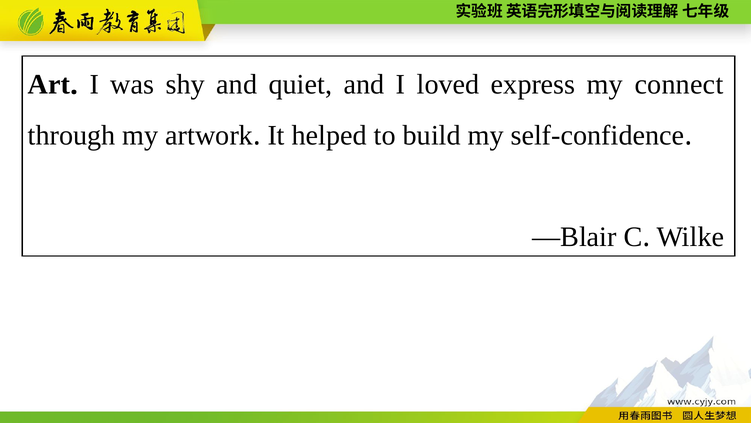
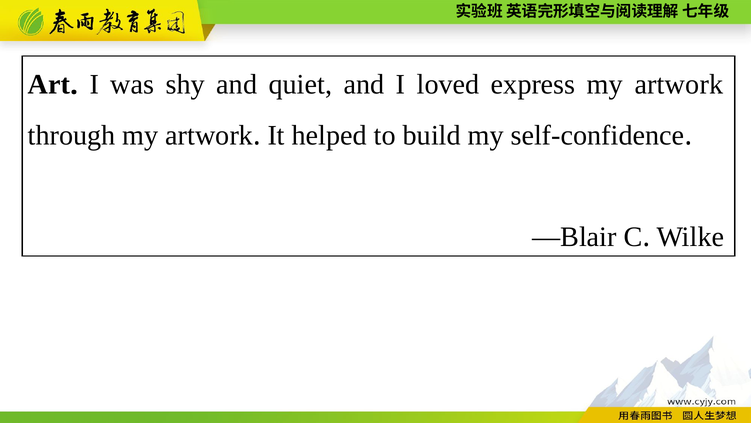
express my connect: connect -> artwork (679, 85)
